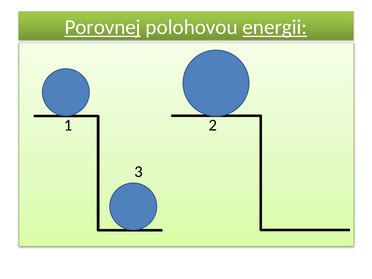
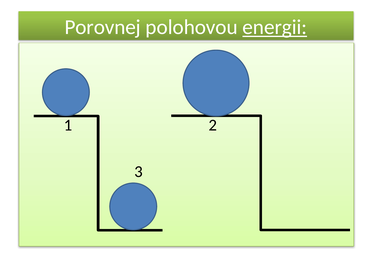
Porovnej underline: present -> none (103, 27)
